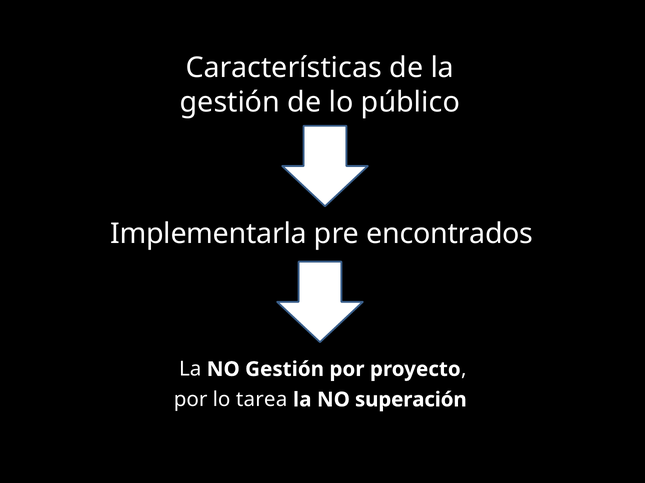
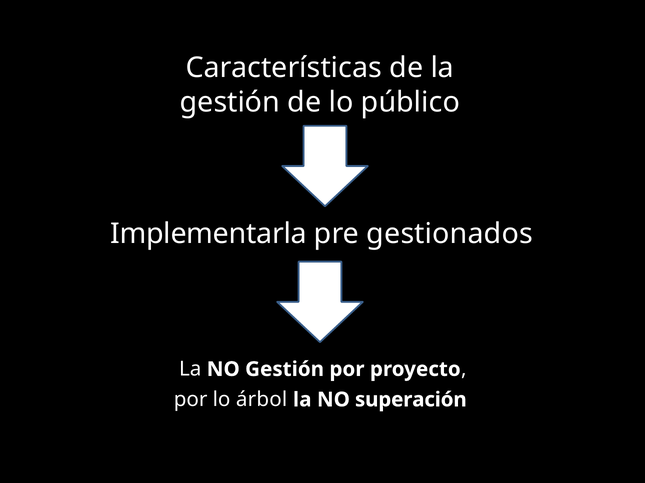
encontrados: encontrados -> gestionados (450, 234)
tarea: tarea -> árbol (262, 400)
